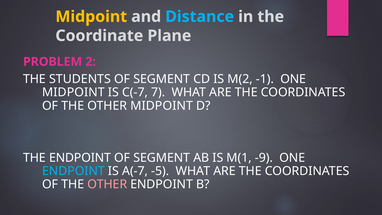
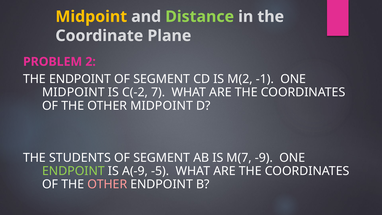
Distance colour: light blue -> light green (200, 17)
THE STUDENTS: STUDENTS -> ENDPOINT (80, 79)
C(-7: C(-7 -> C(-2 (135, 92)
THE ENDPOINT: ENDPOINT -> STUDENTS (80, 158)
M(1: M(1 -> M(7 (239, 158)
ENDPOINT colour: light blue -> light green (73, 171)
A(-7: A(-7 -> A(-9 (135, 171)
